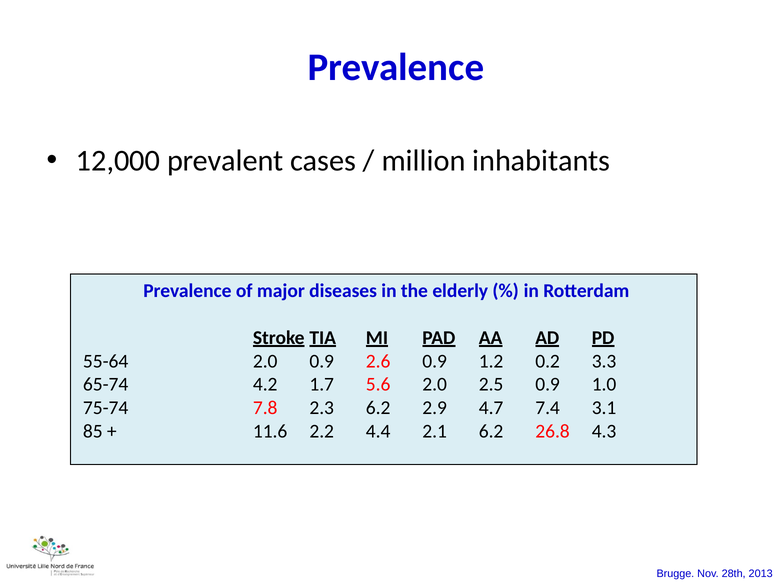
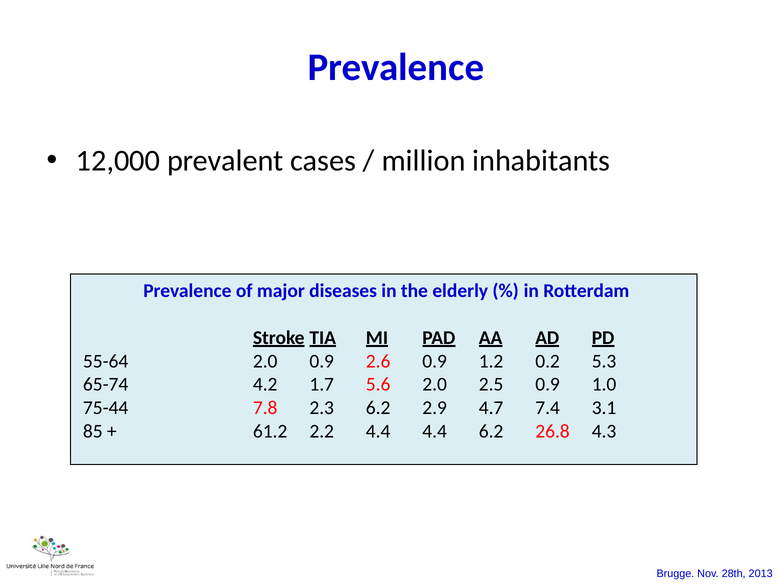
3.3: 3.3 -> 5.3 (604, 361)
75-74: 75-74 -> 75-44 (106, 408)
11.6: 11.6 -> 61.2 (270, 431)
4.4 2.1: 2.1 -> 4.4 (435, 431)
